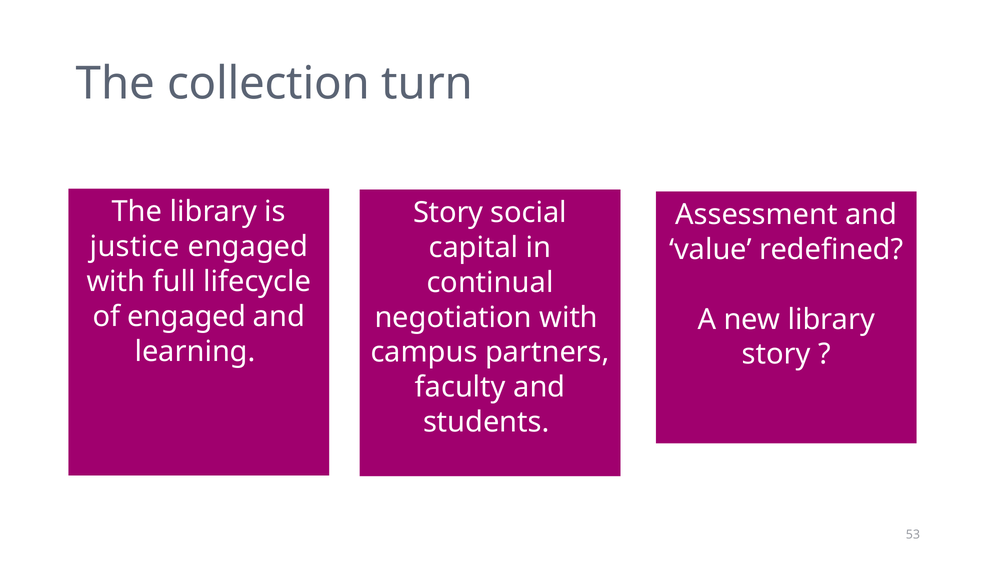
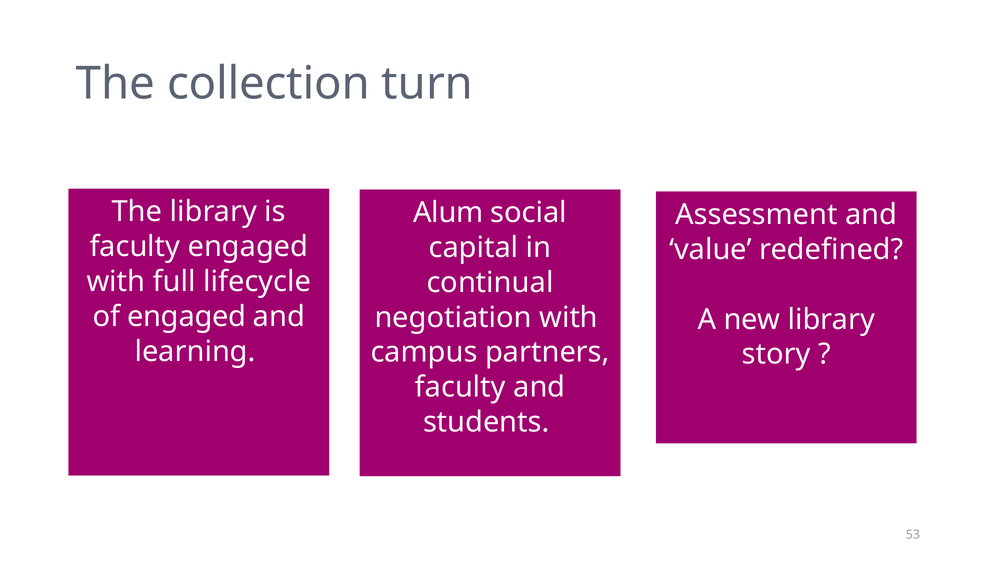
Story: Story -> Alum (448, 212)
justice: justice -> faculty (135, 246)
